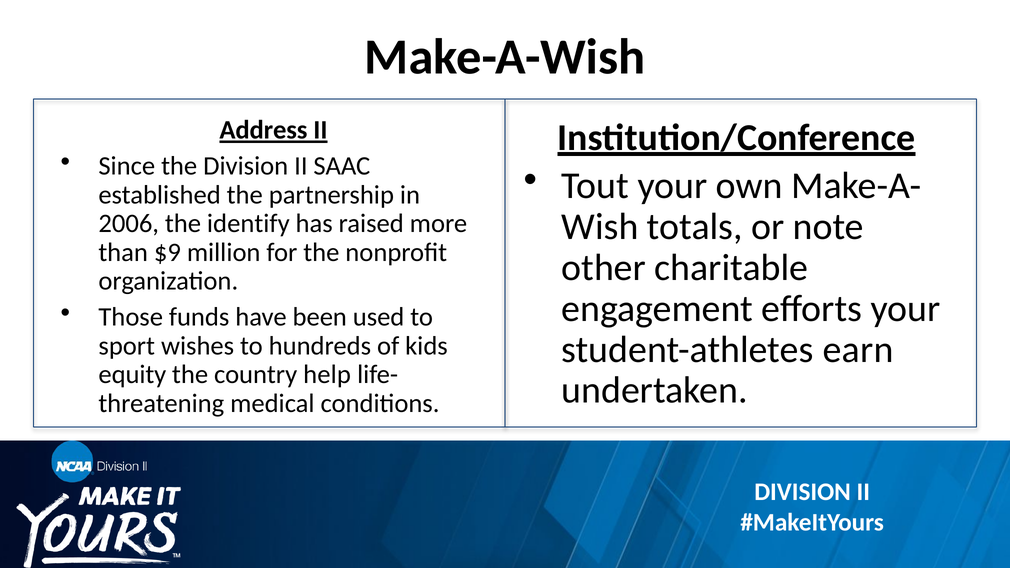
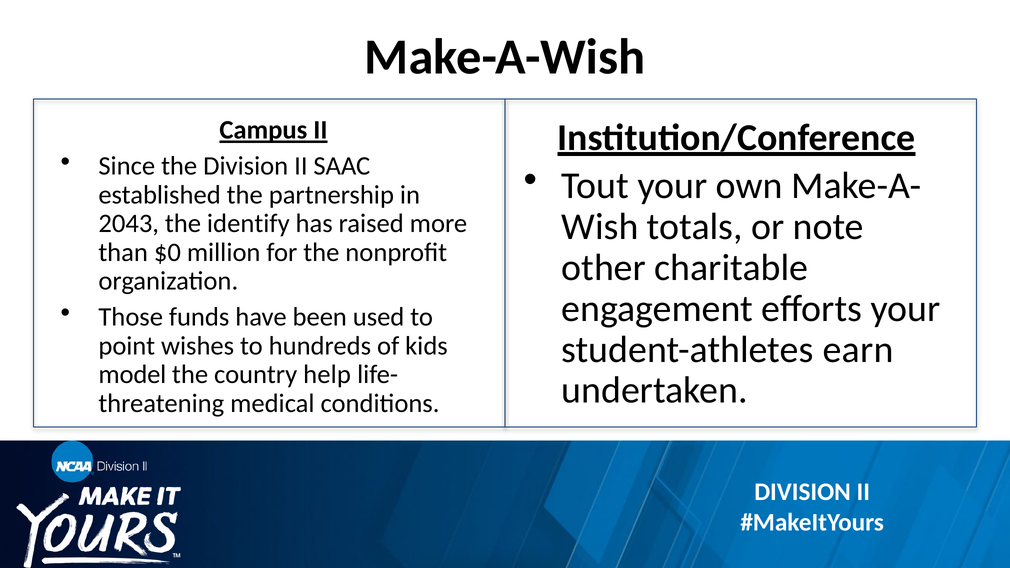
Address: Address -> Campus (263, 130)
2006: 2006 -> 2043 (129, 224)
$9: $9 -> $0 (167, 252)
sport: sport -> point (127, 346)
equity: equity -> model (132, 375)
